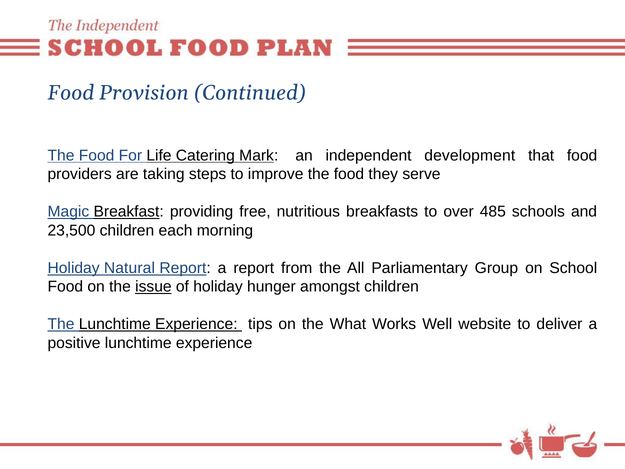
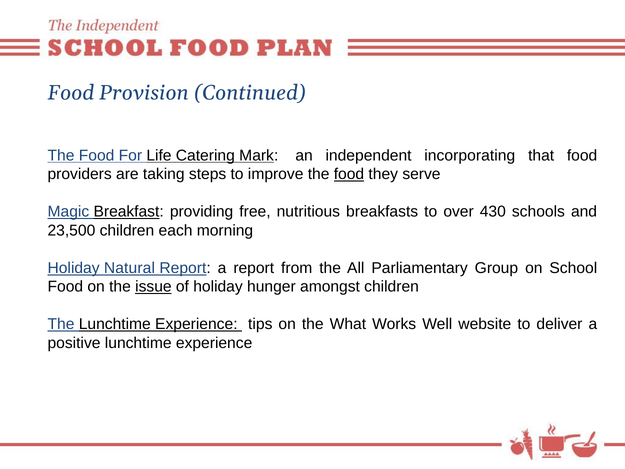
development: development -> incorporating (470, 155)
food underline: none -> present (349, 174)
485: 485 -> 430 (493, 212)
